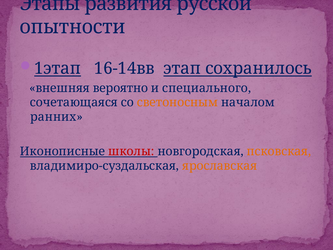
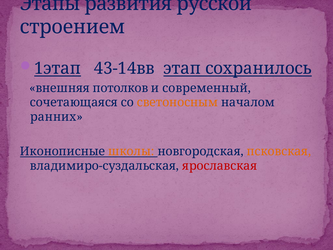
опытности: опытности -> строением (73, 27)
16-14вв: 16-14вв -> 43-14вв (124, 68)
вероятно: вероятно -> потолков (120, 88)
специального: специального -> современный (207, 88)
школы colour: red -> orange (131, 151)
ярославская colour: orange -> red (220, 166)
